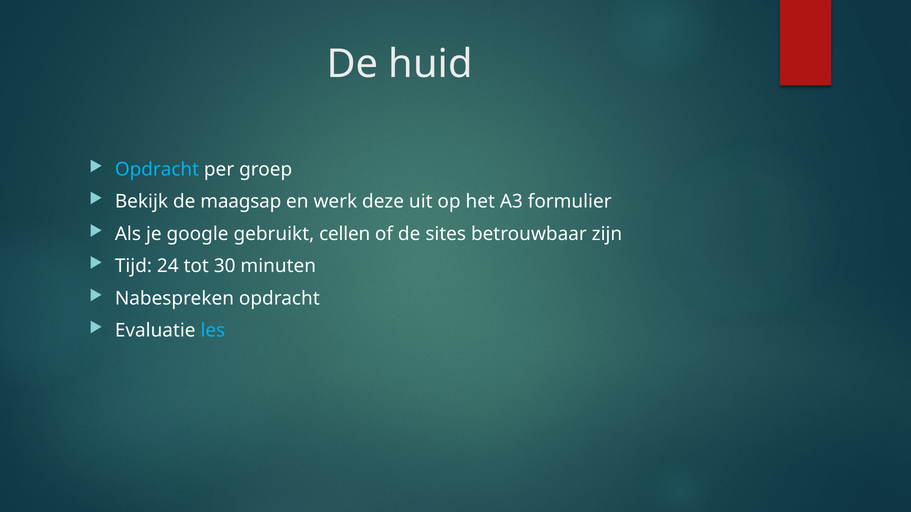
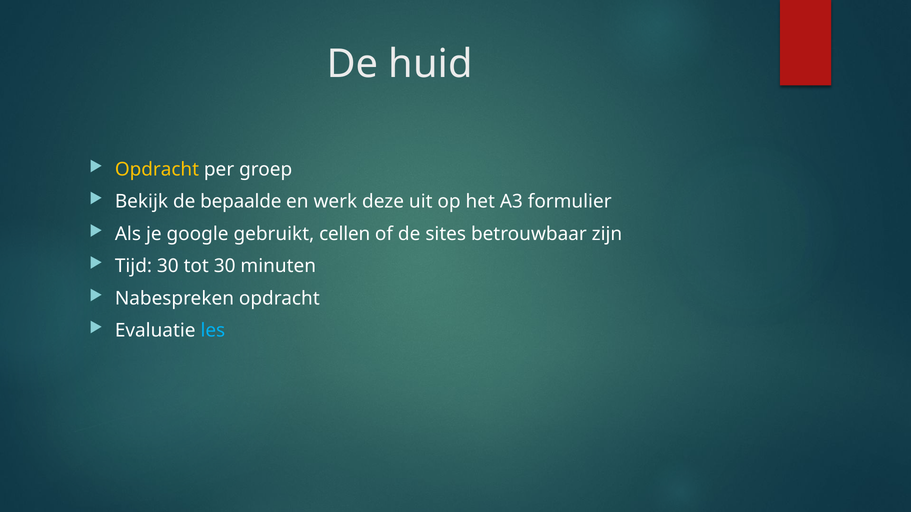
Opdracht colour: light blue -> yellow (157, 170)
maagsap: maagsap -> bepaalde (241, 202)
Tijd 24: 24 -> 30 (168, 266)
